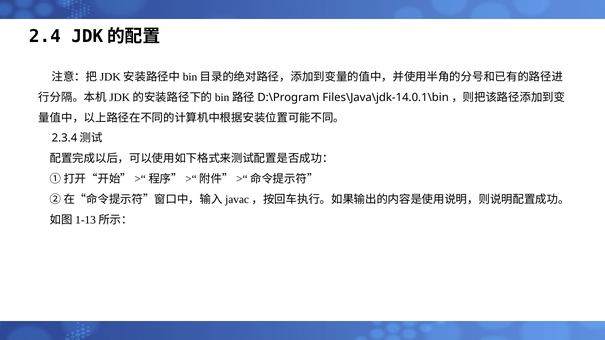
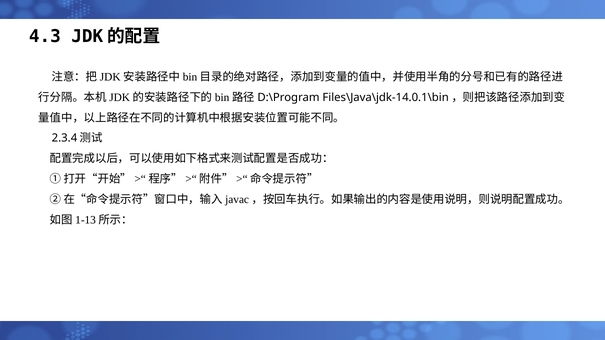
2.4: 2.4 -> 4.3 (45, 37)
